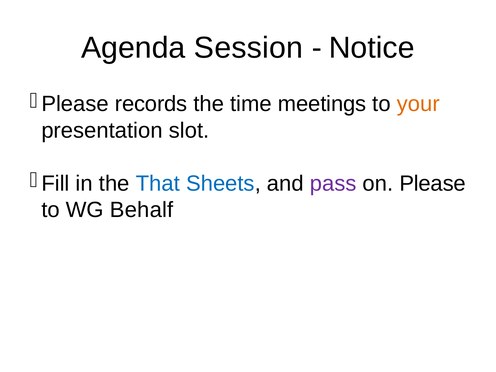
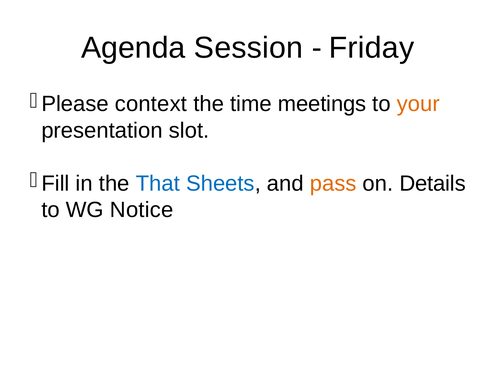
Notice: Notice -> Friday (371, 48)
records: records -> context (151, 104)
pass colour: purple -> orange (333, 183)
Please: Please -> Details (433, 183)
Behalf: Behalf -> Notice (142, 210)
